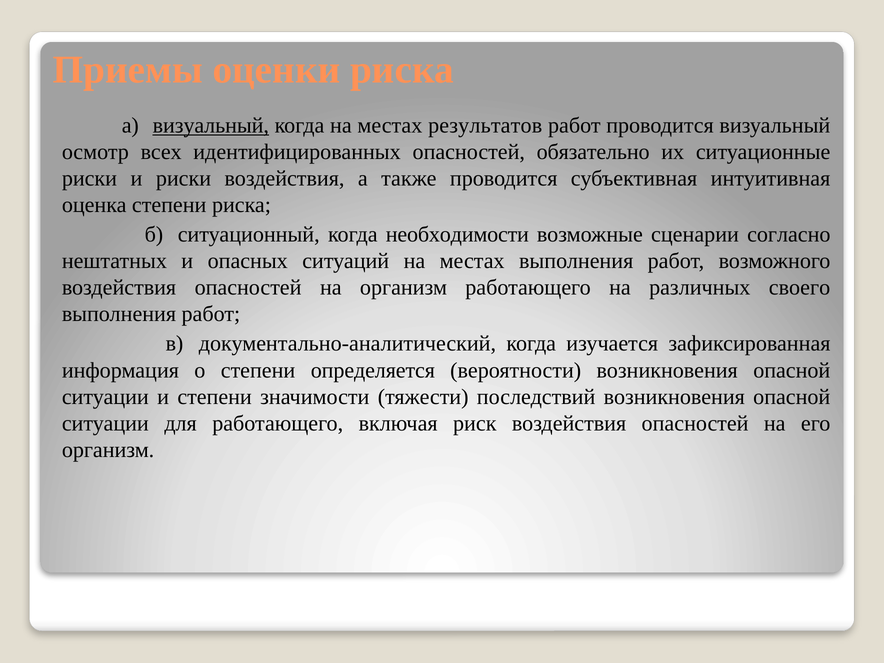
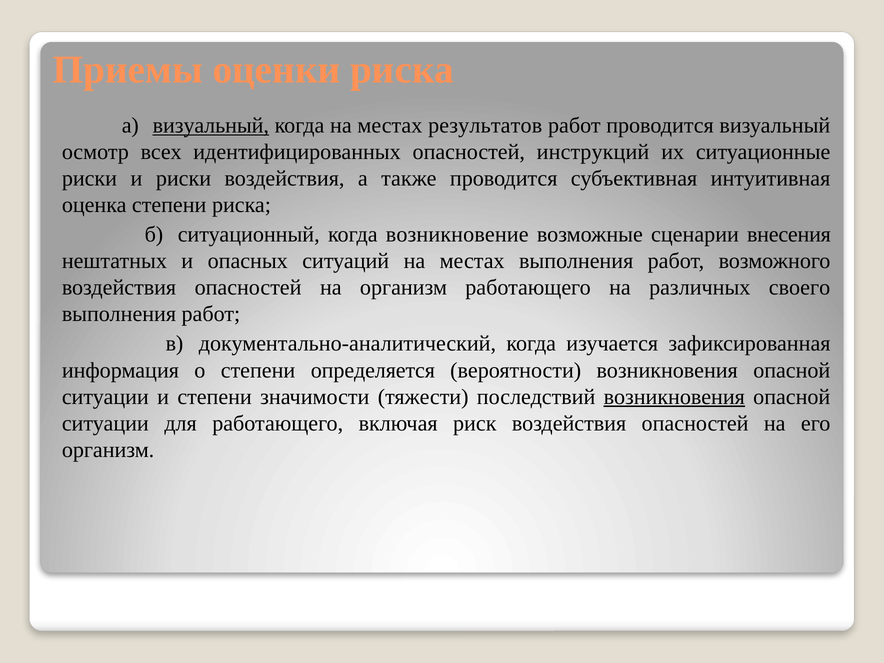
обязательно: обязательно -> инструкций (593, 152)
необходимости: необходимости -> возникновение (457, 235)
согласно: согласно -> внесения (789, 235)
возникновения underline: none -> present (674, 397)
